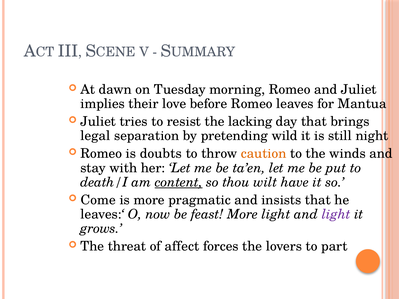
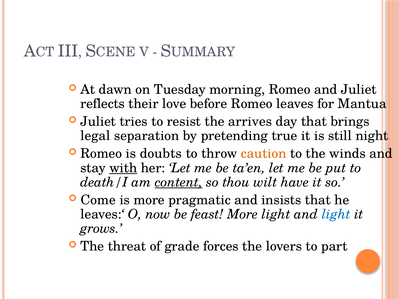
implies: implies -> reflects (103, 104)
lacking: lacking -> arrives (250, 122)
wild: wild -> true (284, 136)
with underline: none -> present (123, 168)
light colour: purple -> blue (336, 214)
affect: affect -> grade (182, 246)
